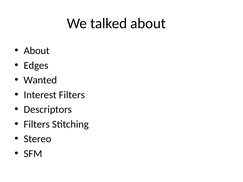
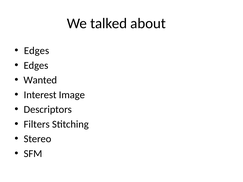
About: About -> Edges (37, 51)
Interest Filters: Filters -> Image (72, 95)
